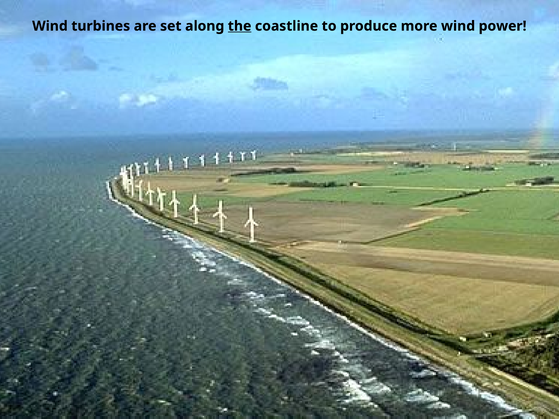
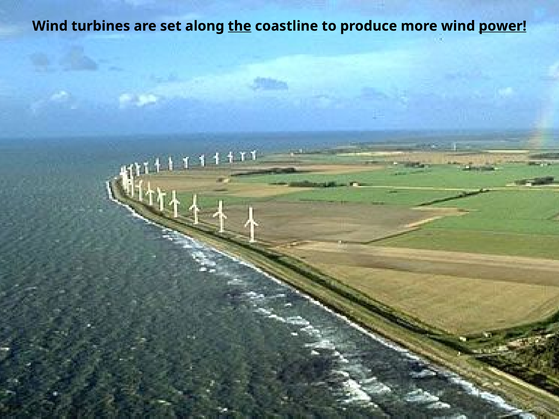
power underline: none -> present (503, 26)
